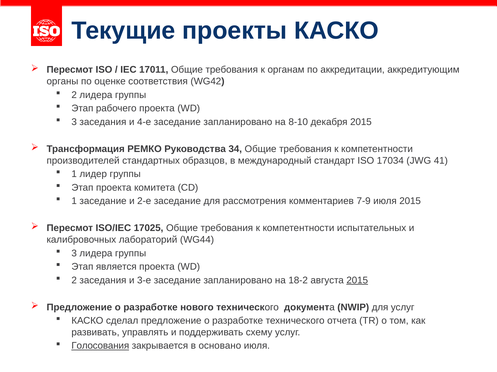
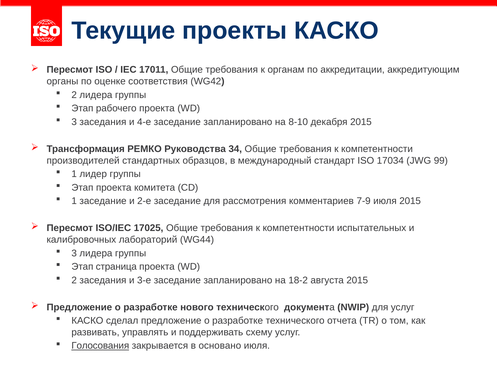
41: 41 -> 99 (441, 161)
является: является -> страница (116, 267)
2015 underline: present -> none (357, 281)
